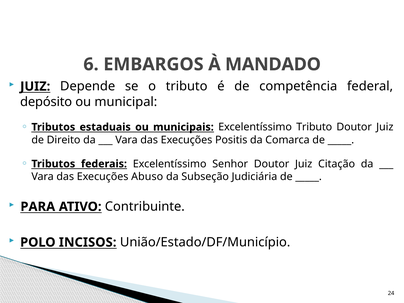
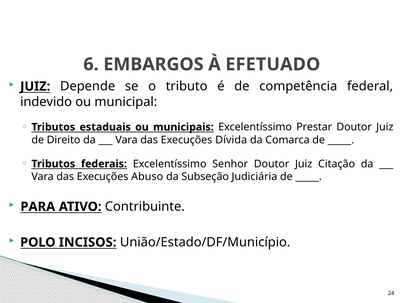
MANDADO: MANDADO -> EFETUADO (273, 64)
depósito: depósito -> indevido (46, 102)
Excelentíssimo Tributo: Tributo -> Prestar (314, 127)
Positis: Positis -> Dívida (231, 140)
